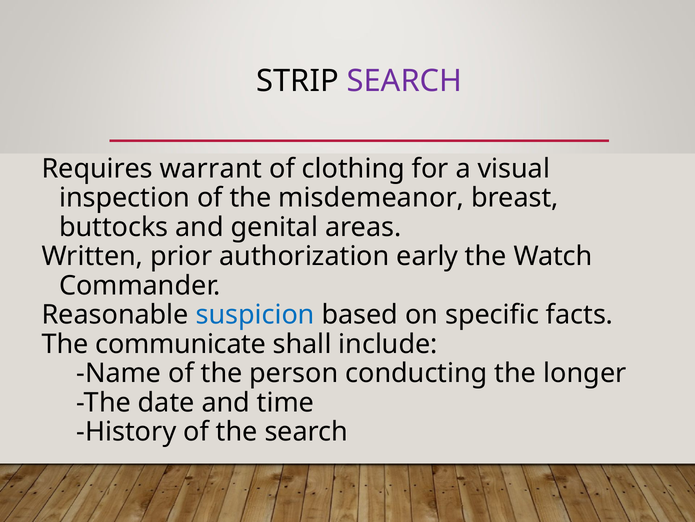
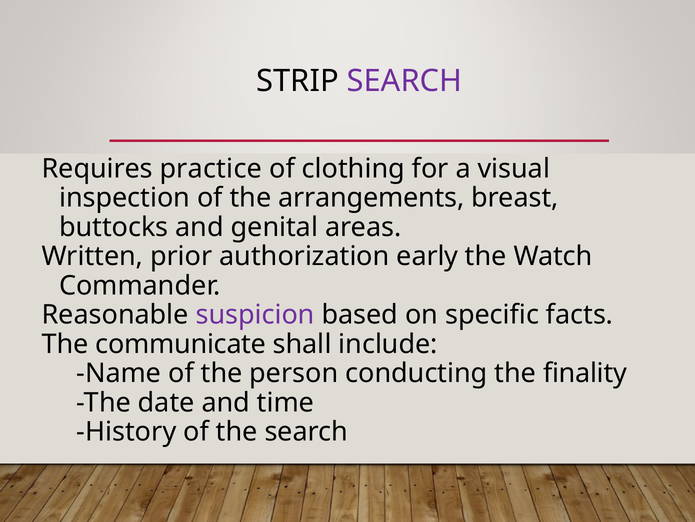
warrant: warrant -> practice (211, 168)
misdemeanor: misdemeanor -> arrangements (371, 198)
suspicion colour: blue -> purple (255, 314)
longer: longer -> finality (585, 373)
